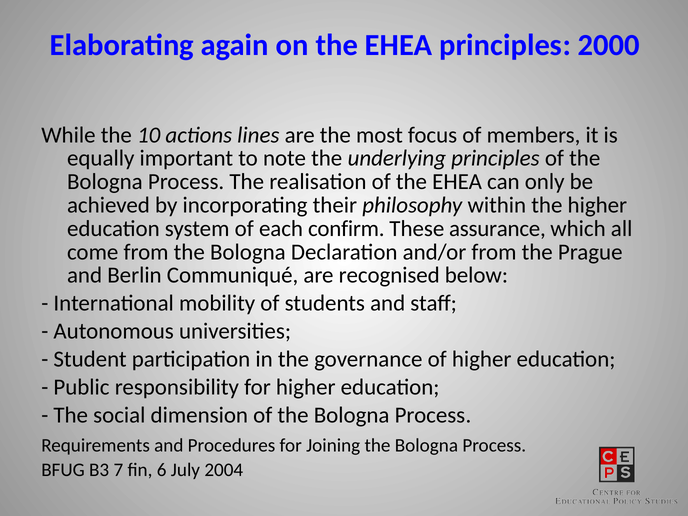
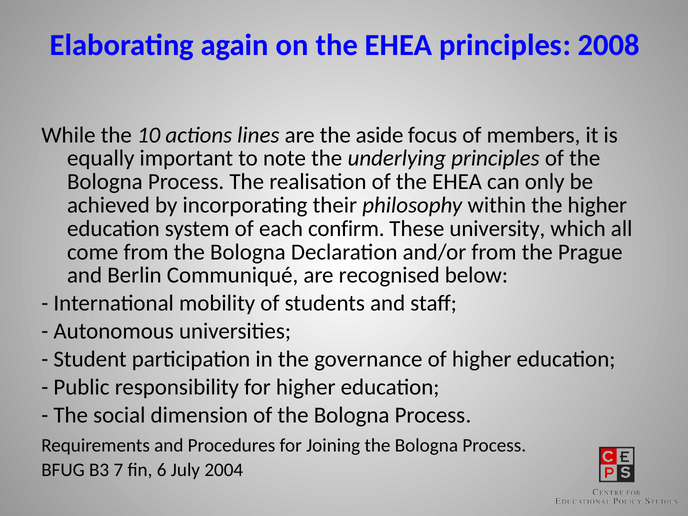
2000: 2000 -> 2008 (609, 45)
most: most -> aside (380, 135)
assurance: assurance -> university (497, 229)
